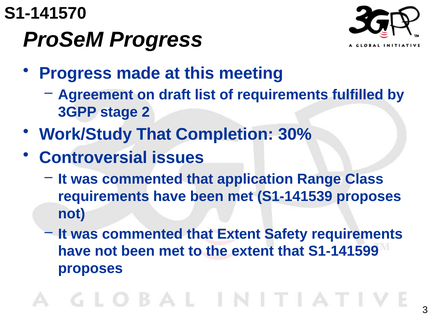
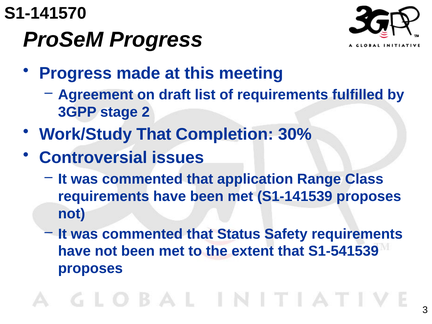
that Extent: Extent -> Status (239, 234)
S1-141599: S1-141599 -> S1-541539 (343, 251)
